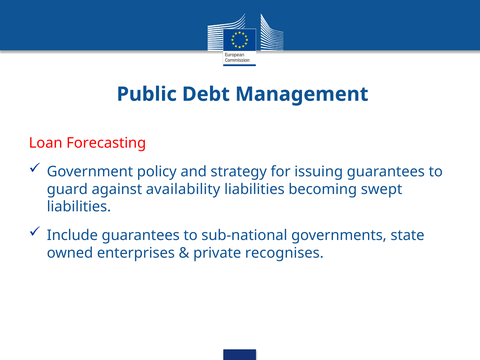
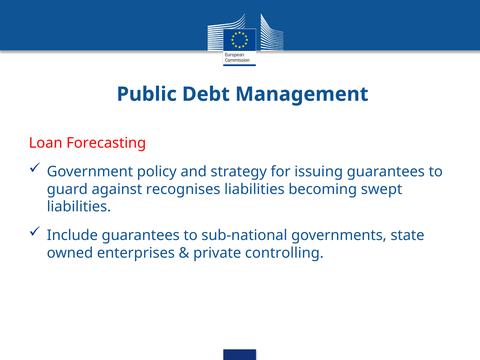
availability: availability -> recognises (183, 189)
recognises: recognises -> controlling (284, 253)
